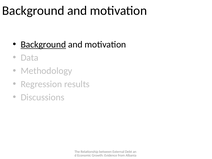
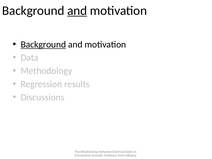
and underline: none -> present (77, 11)
